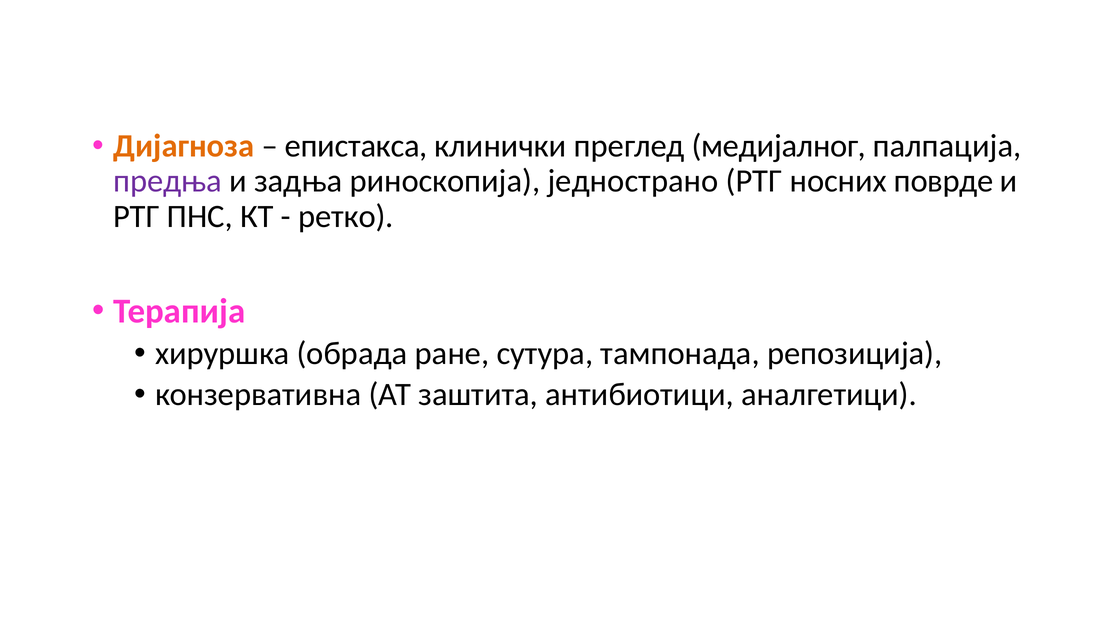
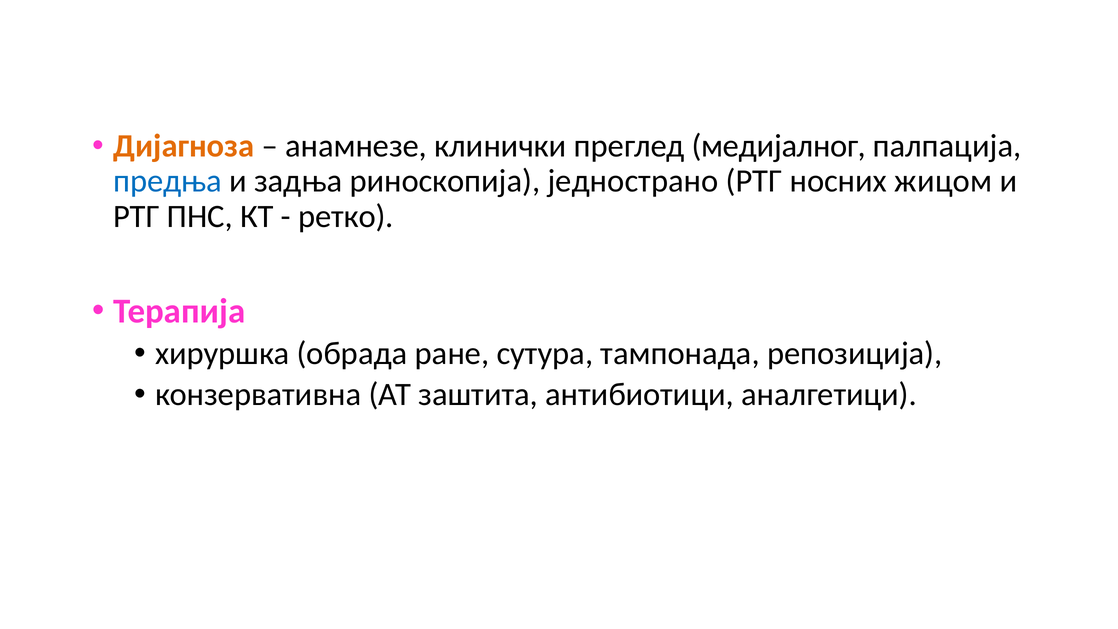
епистакса: епистакса -> анамнезе (356, 146)
предња colour: purple -> blue (168, 181)
поврде: поврде -> жицом (943, 181)
